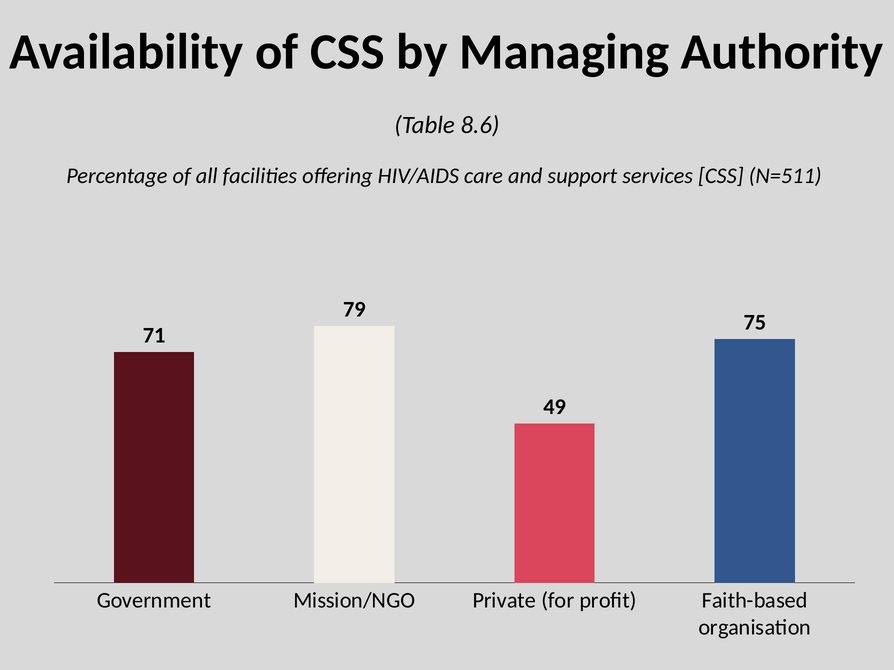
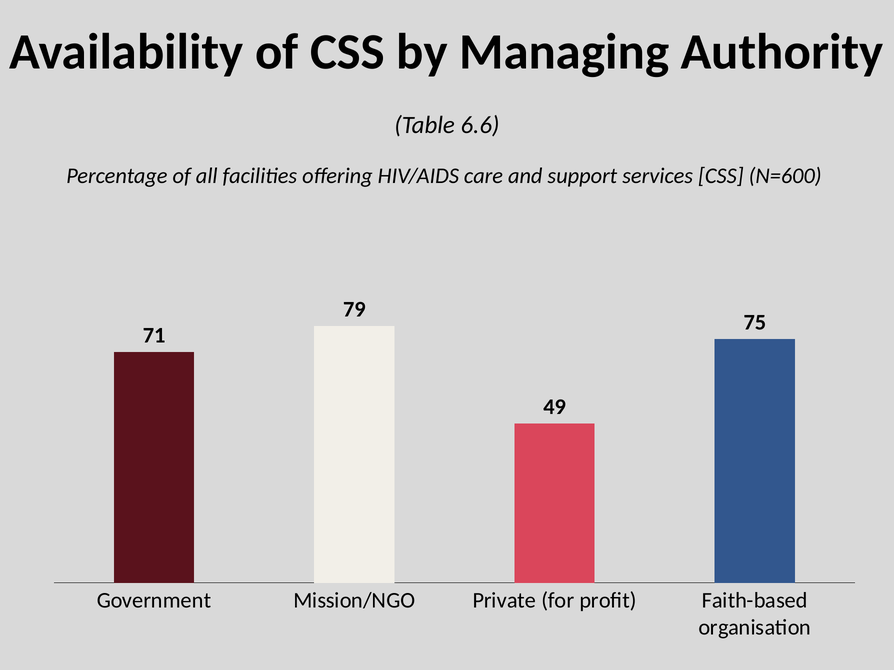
8.6: 8.6 -> 6.6 (480, 125)
N=511: N=511 -> N=600 (785, 176)
